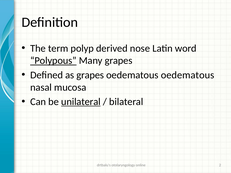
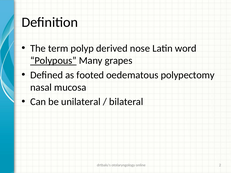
as grapes: grapes -> footed (90, 75)
oedematous oedematous: oedematous -> polypectomy (188, 75)
unilateral underline: present -> none (81, 102)
